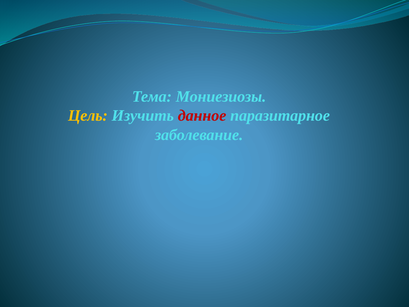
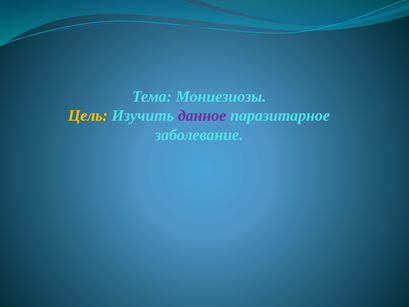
данное colour: red -> purple (202, 116)
